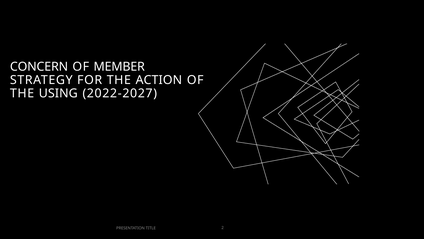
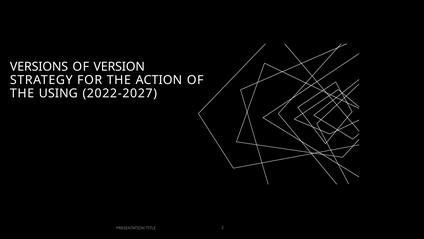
CONCERN: CONCERN -> VERSIONS (39, 67)
MEMBER: MEMBER -> VERSION (119, 67)
